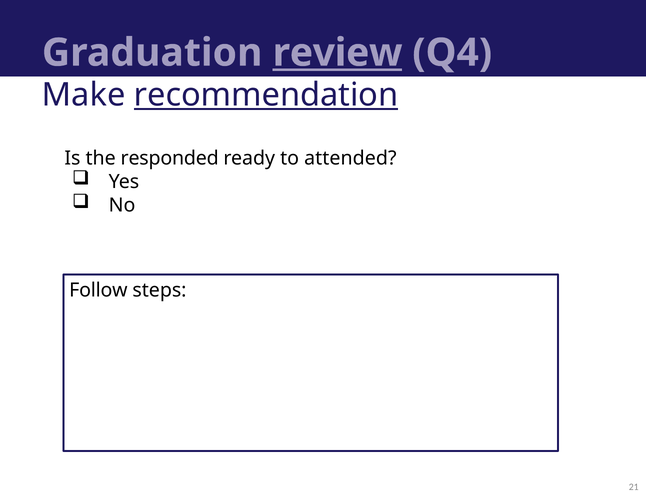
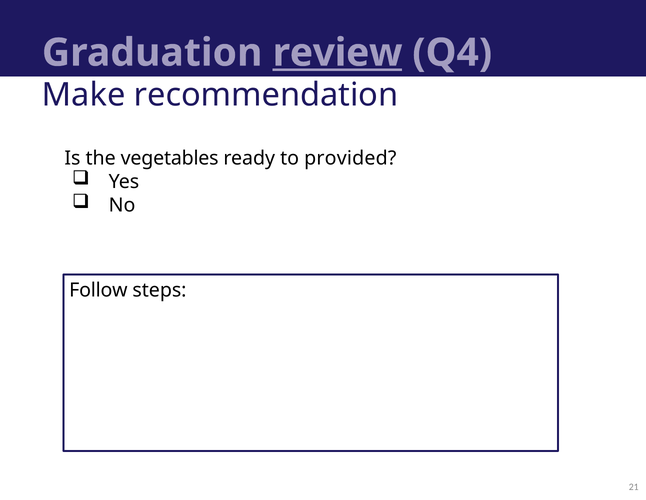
recommendation underline: present -> none (266, 95)
responded: responded -> vegetables (170, 158)
attended: attended -> provided (350, 158)
